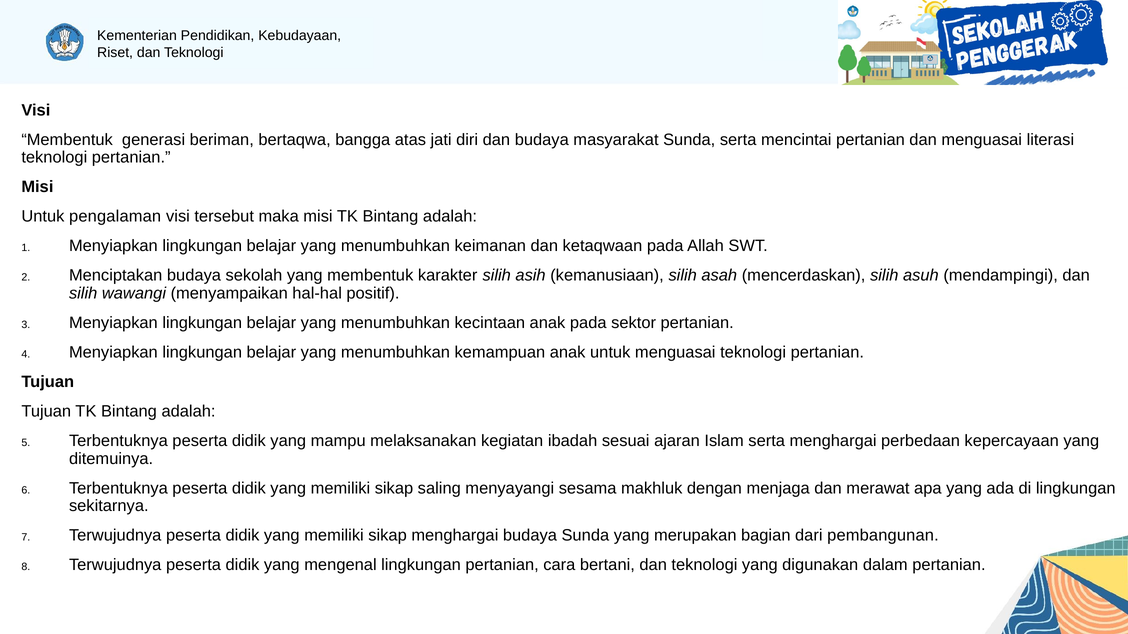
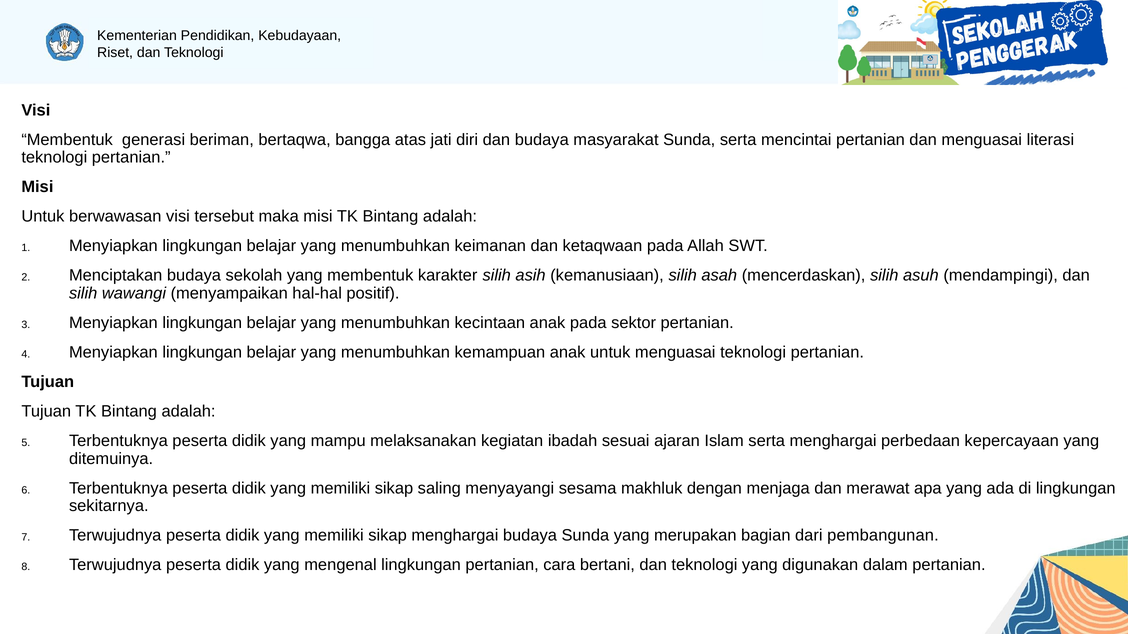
pengalaman: pengalaman -> berwawasan (115, 217)
